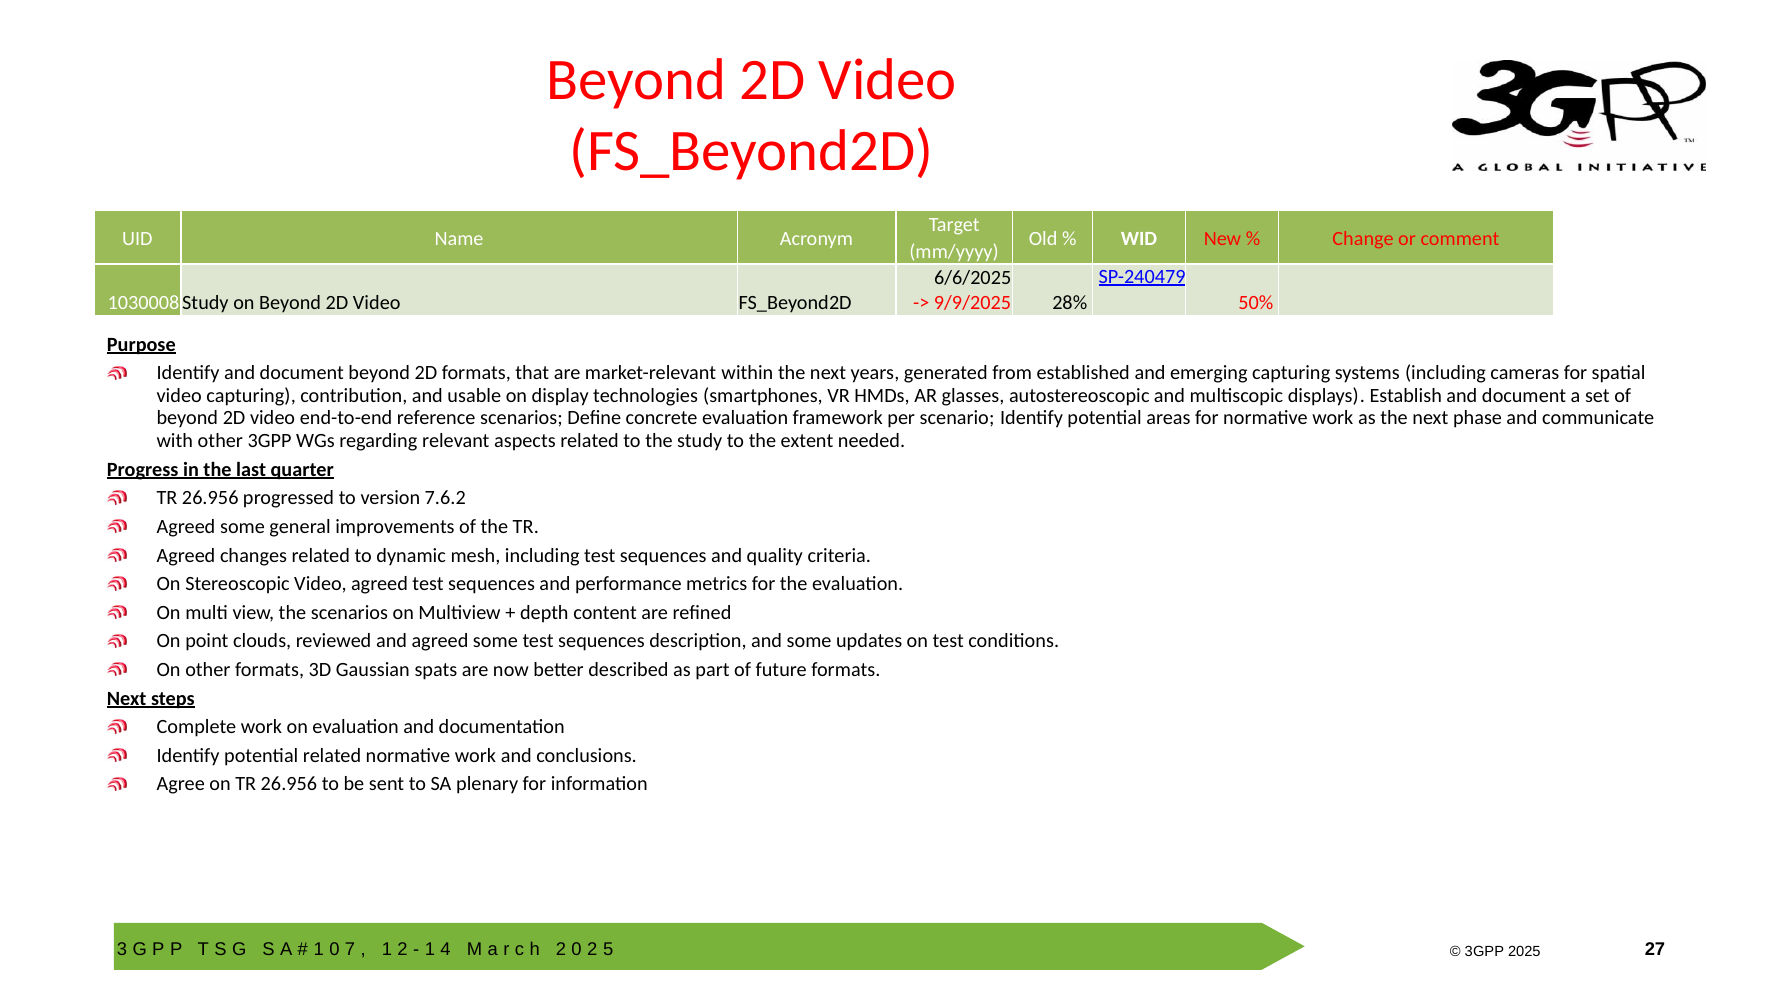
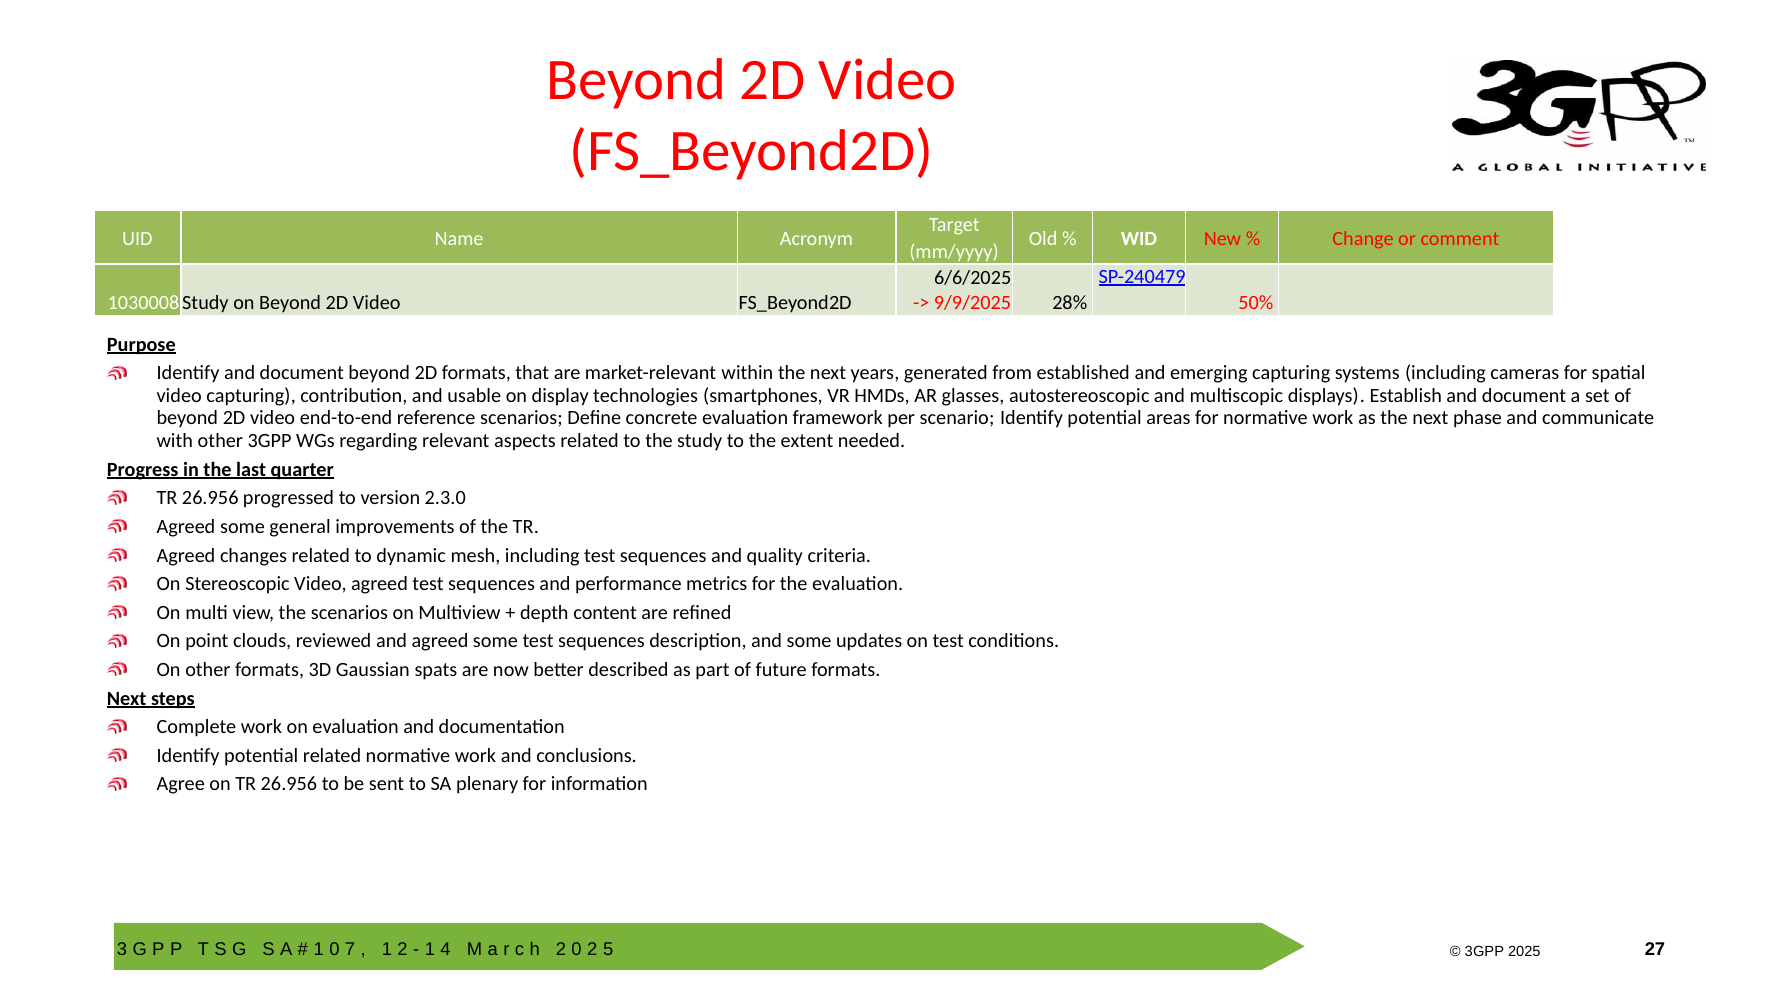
7.6.2: 7.6.2 -> 2.3.0 (445, 498)
